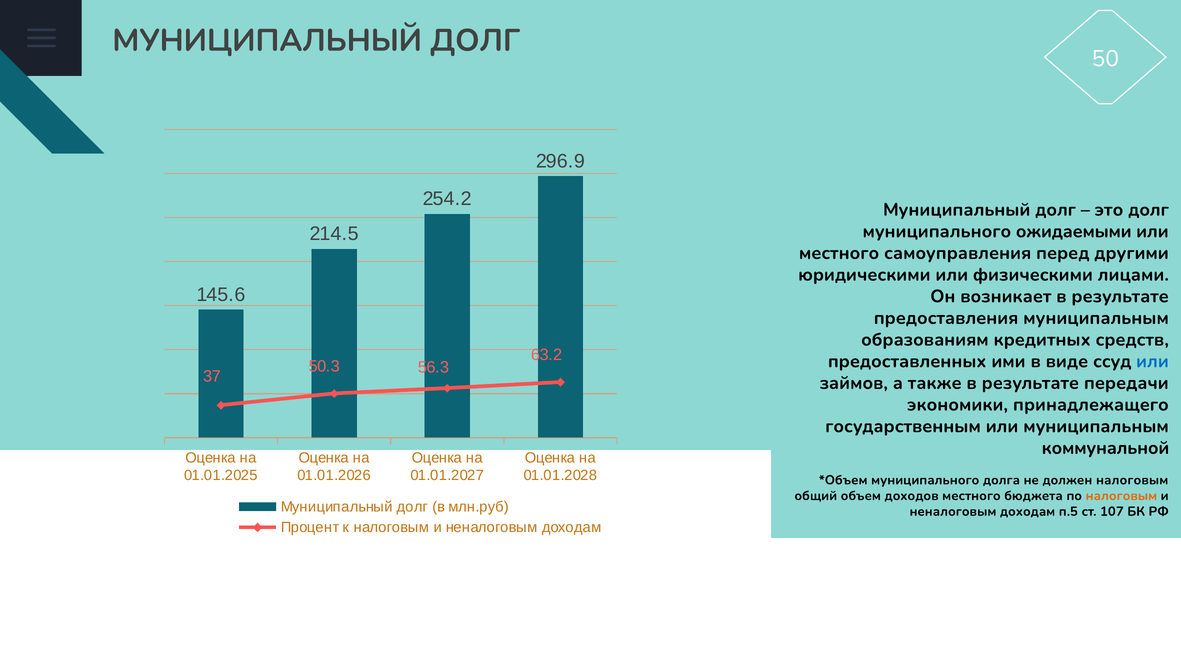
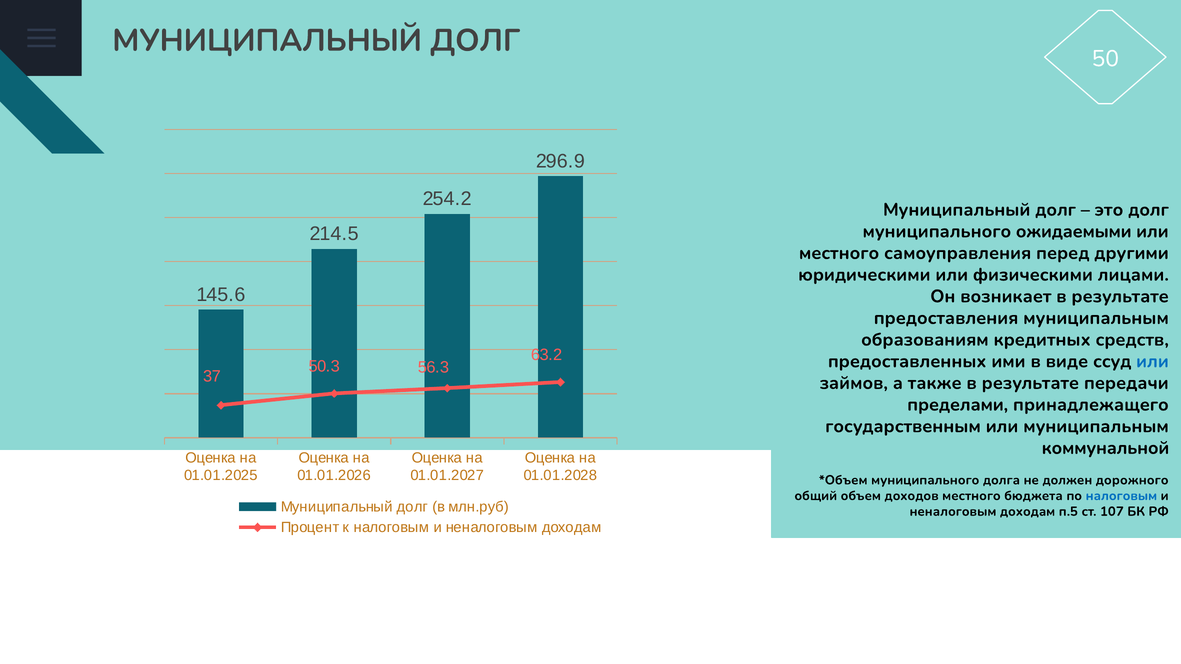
экономики: экономики -> пределами (958, 405)
должен налоговым: налоговым -> дорожного (1132, 480)
налоговым colour: orange -> blue (1121, 496)
